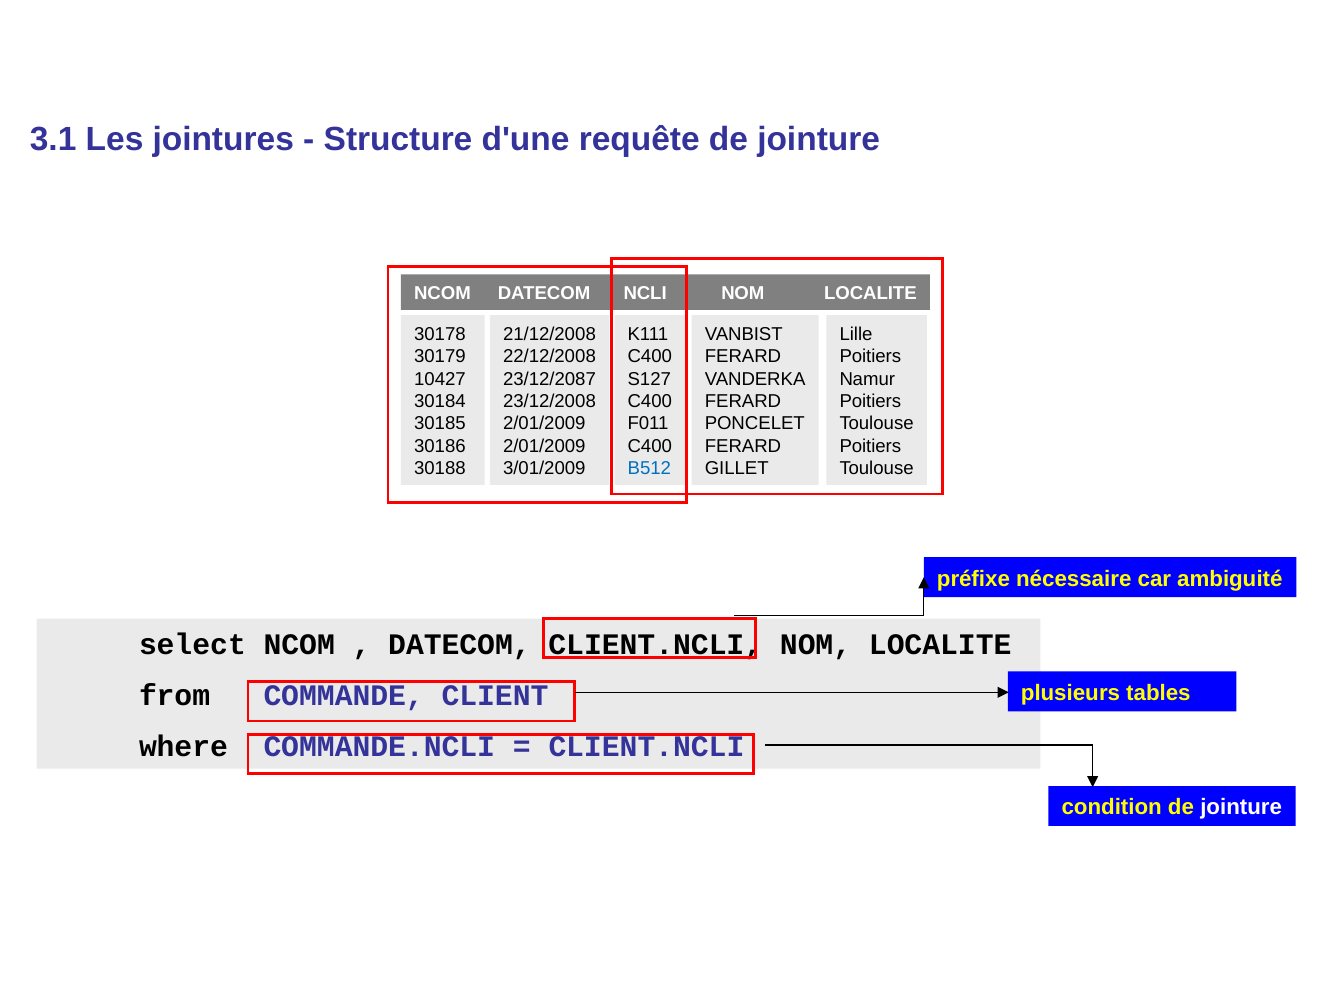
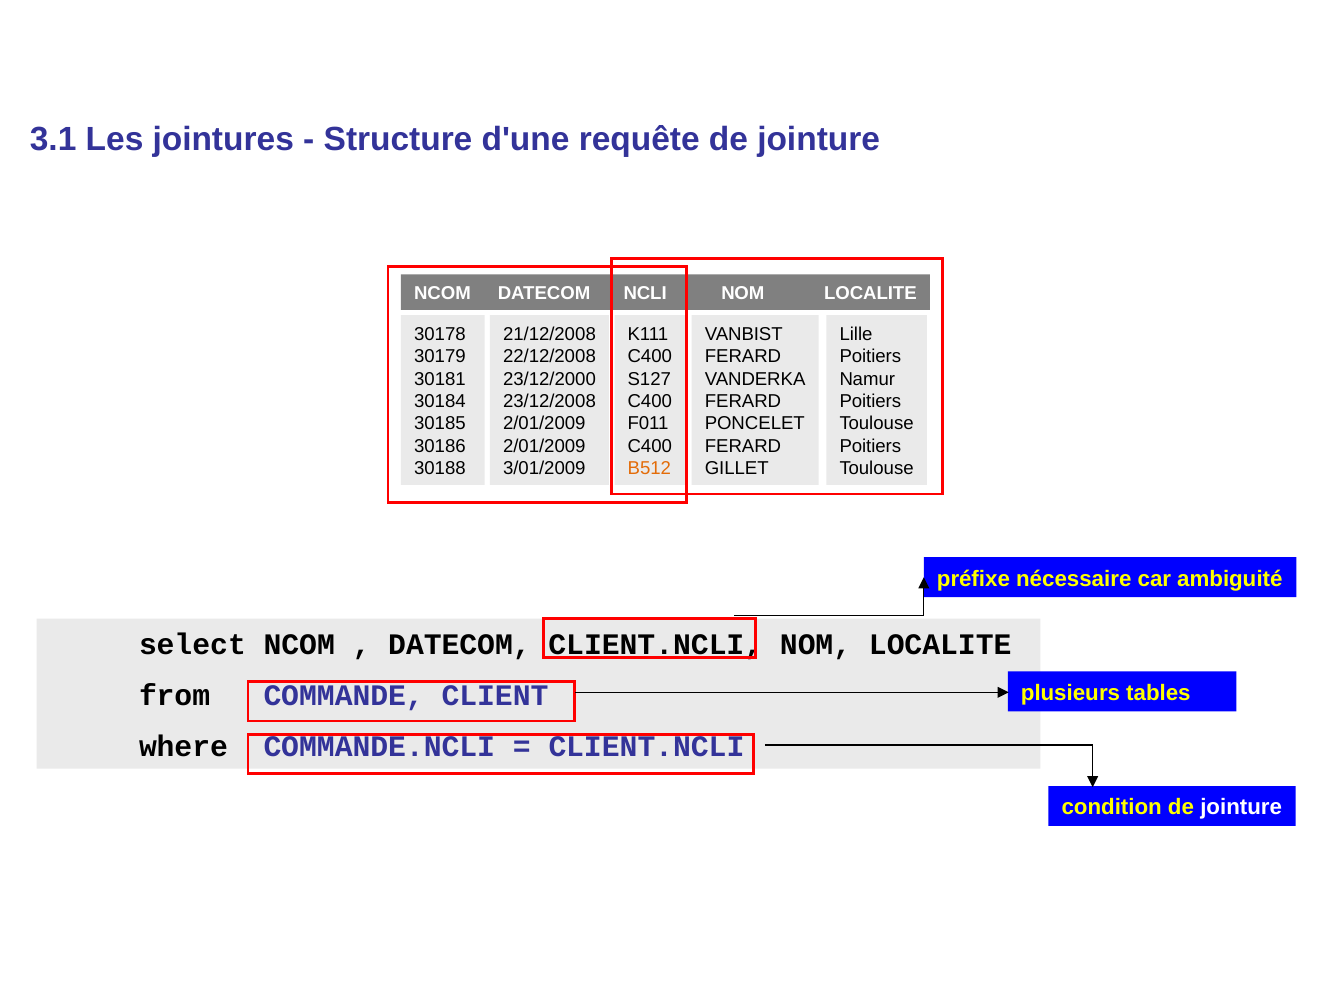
10427: 10427 -> 30181 (440, 379)
23/12/2087: 23/12/2087 -> 23/12/2000 (549, 379)
B512 colour: blue -> orange (649, 468)
